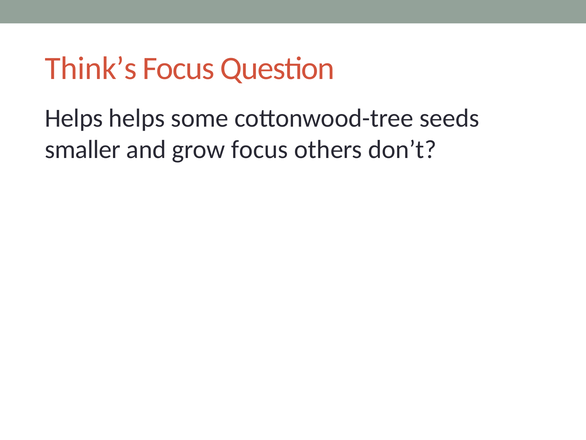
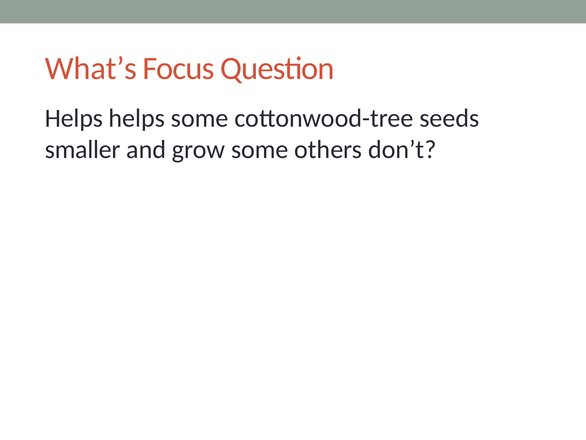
Think’s: Think’s -> What’s (91, 68)
grow focus: focus -> some (260, 149)
